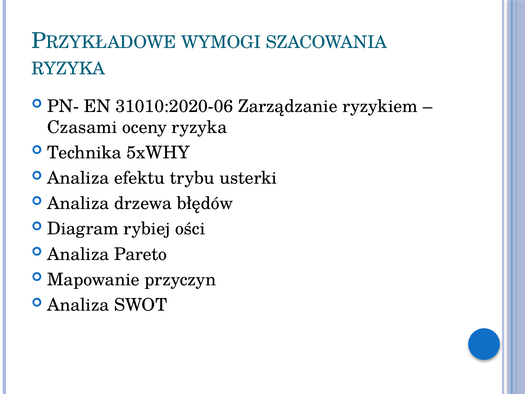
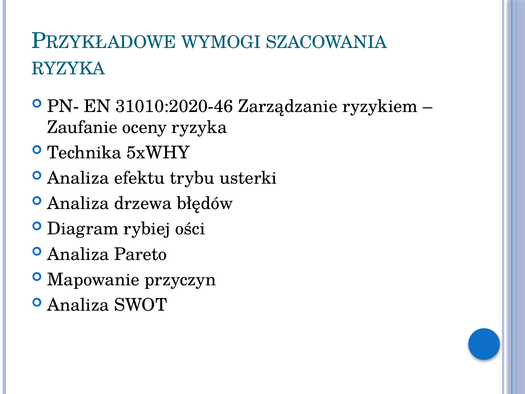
31010:2020-06: 31010:2020-06 -> 31010:2020-46 (174, 106)
Czasami: Czasami -> Zaufanie (82, 127)
